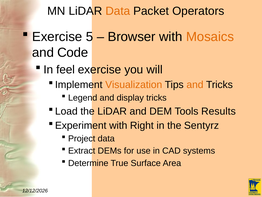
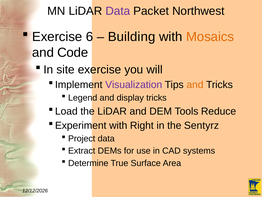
Data colour: orange -> purple (118, 11)
Operators: Operators -> Northwest (198, 11)
5: 5 -> 6 (90, 37)
Browser: Browser -> Building (132, 37)
feel: feel -> site (66, 69)
Visualization colour: orange -> purple (134, 85)
Results: Results -> Reduce (219, 111)
